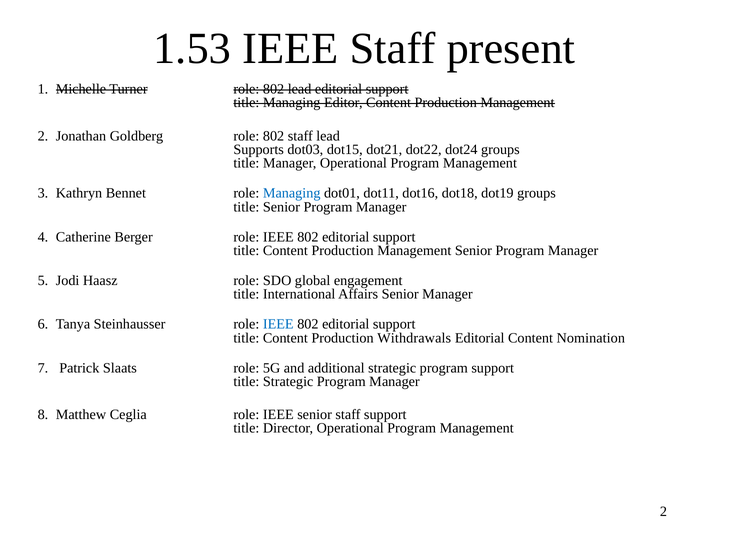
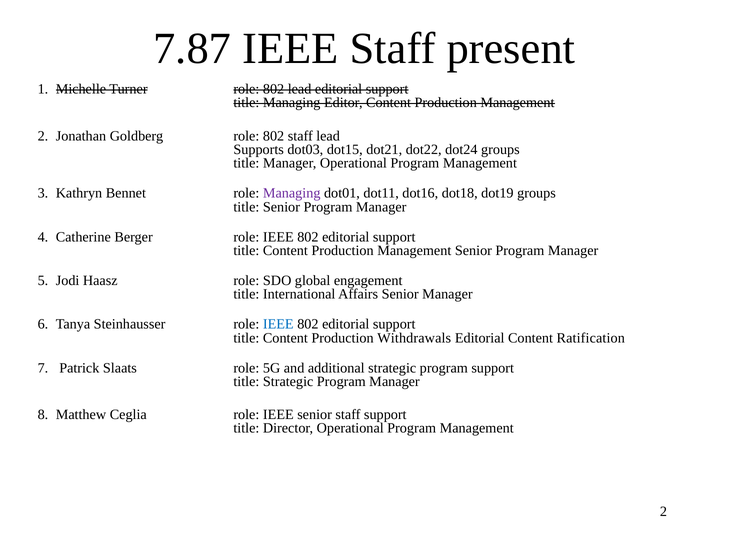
1.53: 1.53 -> 7.87 (192, 49)
Managing colour: blue -> purple (292, 193)
Nomination: Nomination -> Ratification (591, 338)
